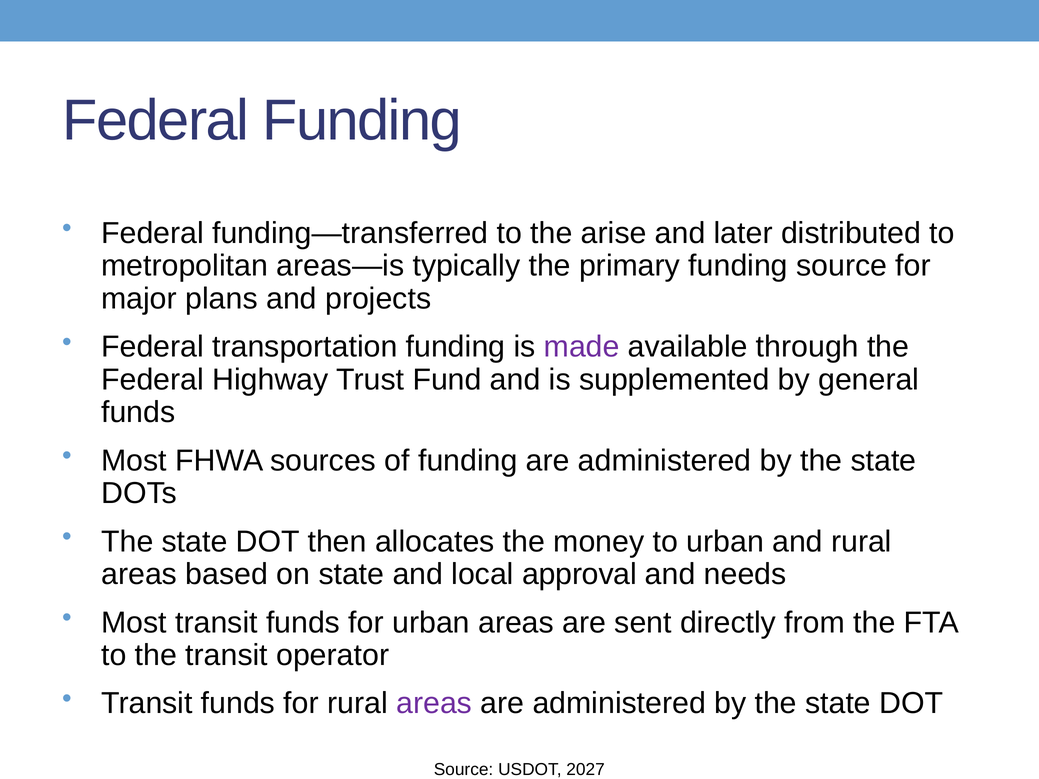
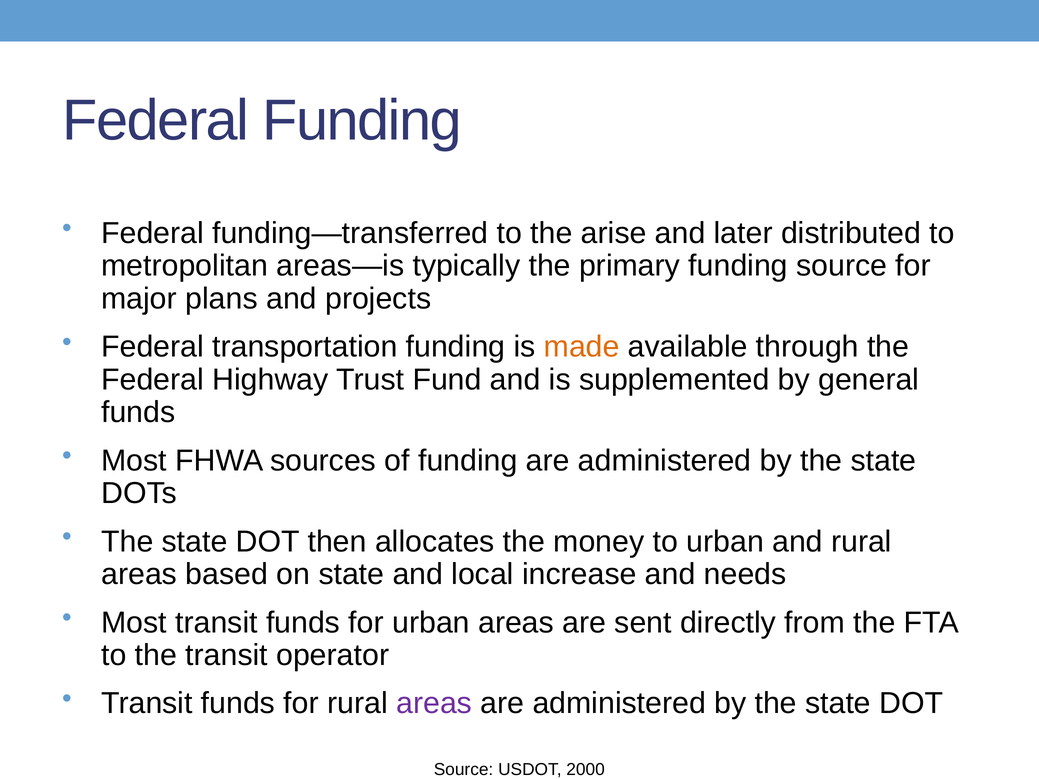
made colour: purple -> orange (582, 347)
approval: approval -> increase (579, 574)
2027: 2027 -> 2000 (586, 770)
